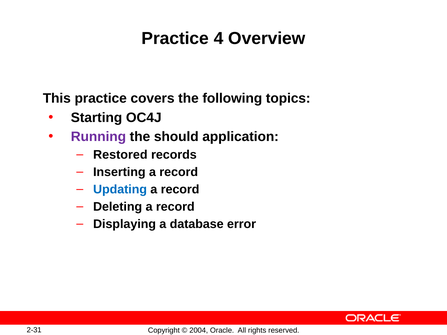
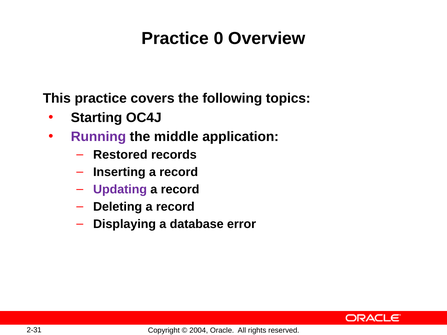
4: 4 -> 0 (219, 38)
should: should -> middle (176, 137)
Updating colour: blue -> purple (120, 190)
